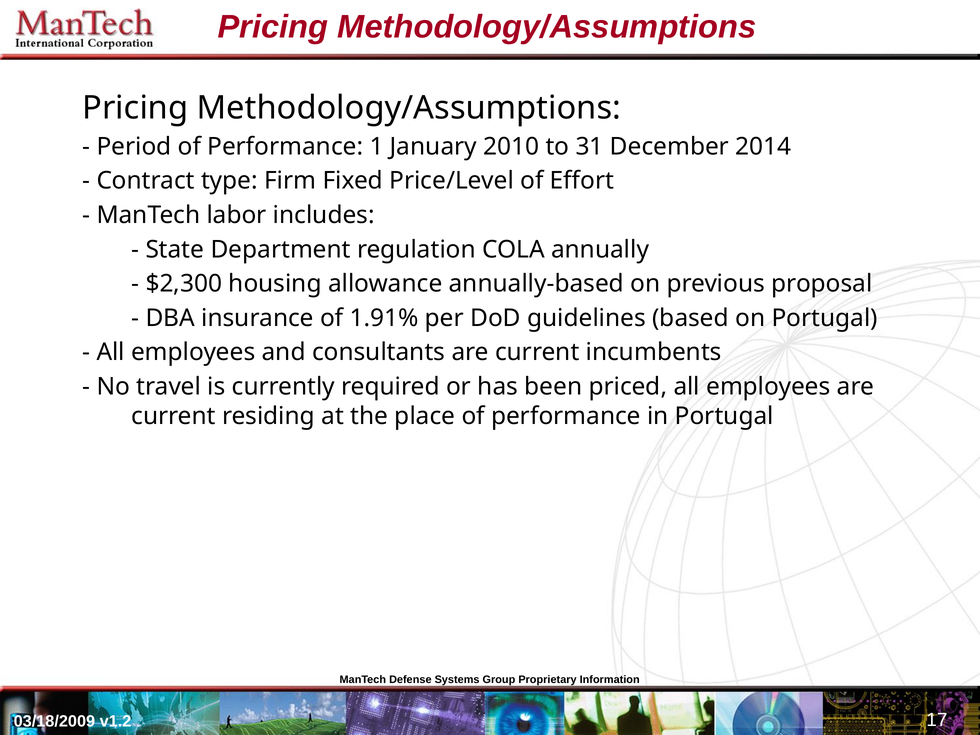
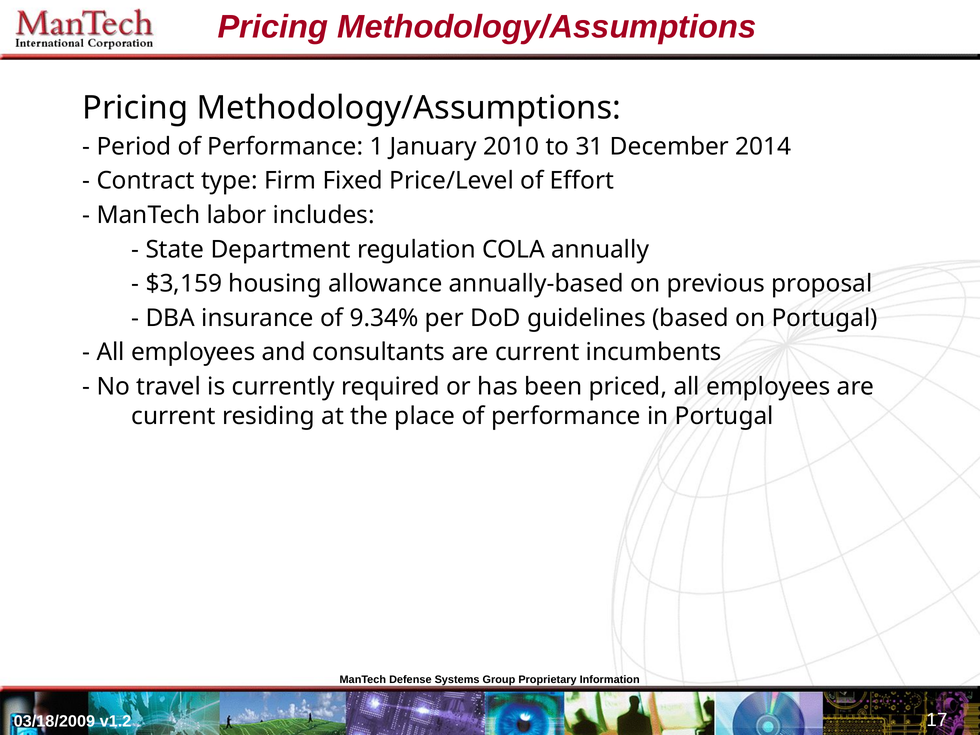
$2,300: $2,300 -> $3,159 (184, 284)
1.91%: 1.91% -> 9.34% (384, 318)
